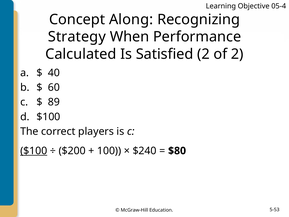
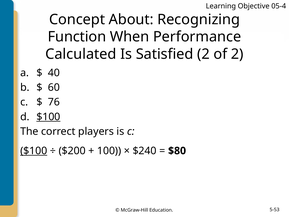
Along: Along -> About (131, 19)
Strategy: Strategy -> Function (77, 37)
89: 89 -> 76 (54, 102)
$100 underline: none -> present (48, 117)
